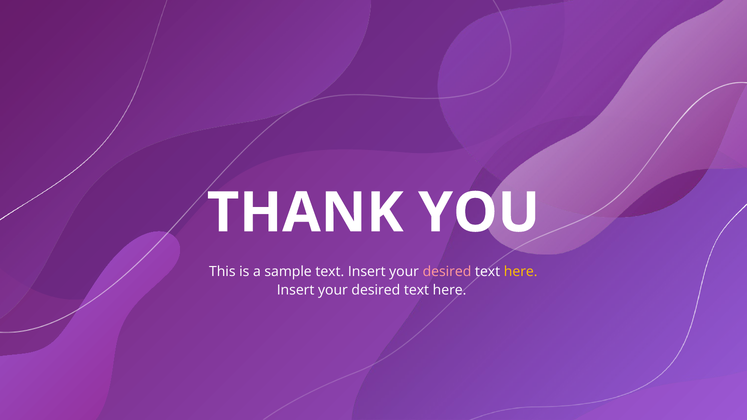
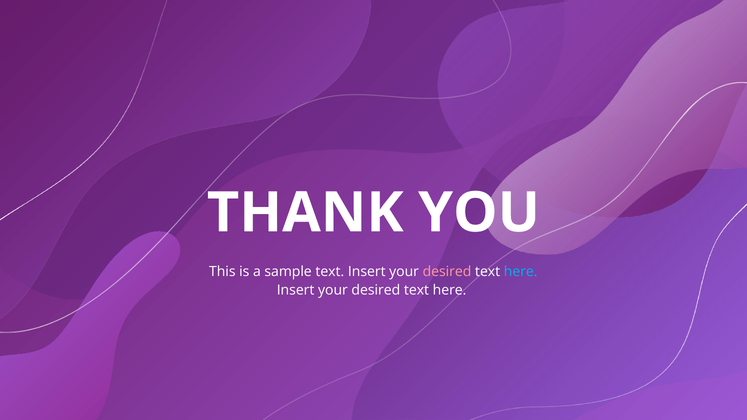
here colour: yellow -> light blue (521, 272)
